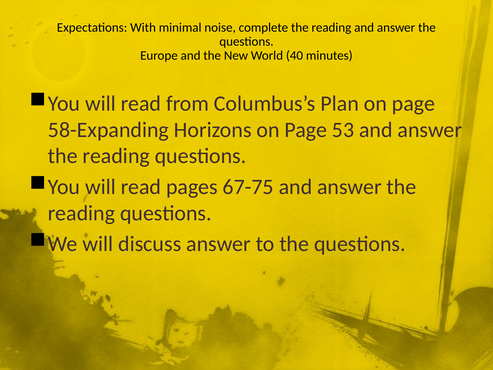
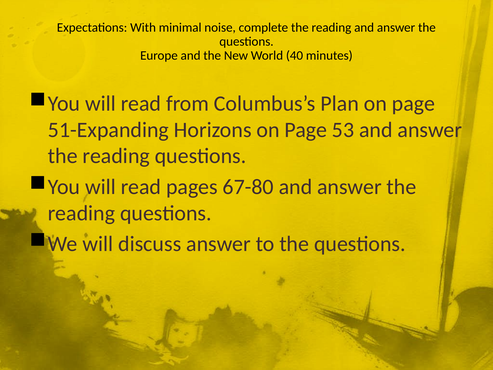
58-Expanding: 58-Expanding -> 51-Expanding (108, 130)
67-75: 67-75 -> 67-80 (248, 187)
